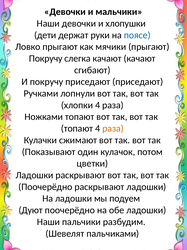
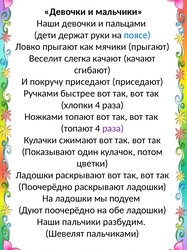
хлопушки: хлопушки -> пальцами (126, 23)
Покручу: Покручу -> Веселит (46, 58)
лопнули: лопнули -> быстрее (78, 93)
раза colour: orange -> purple (113, 128)
